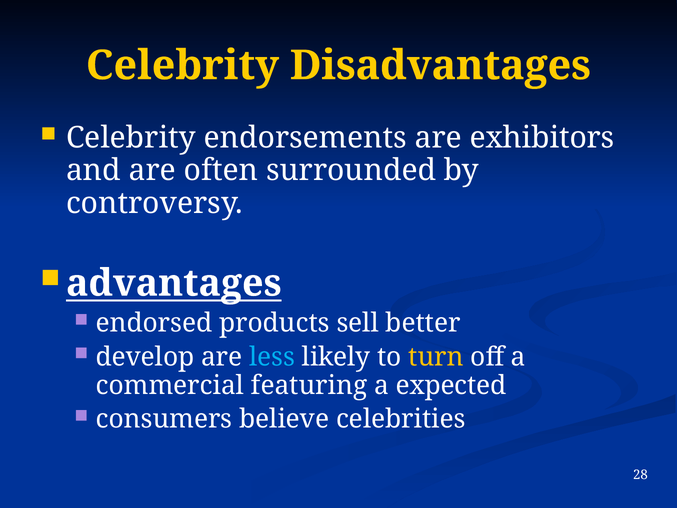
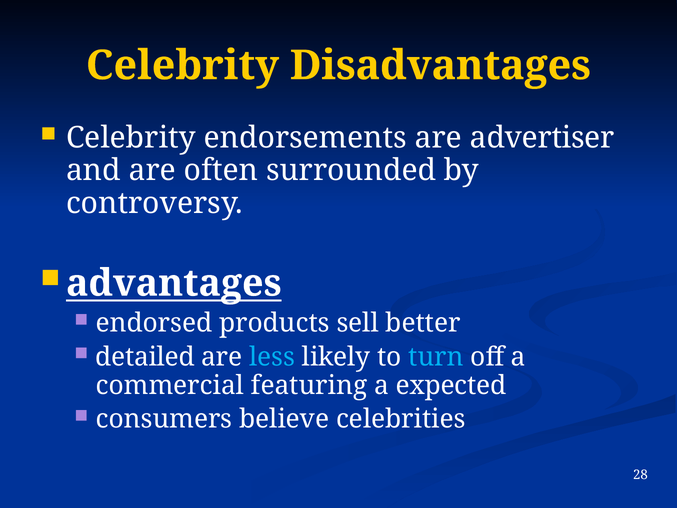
exhibitors: exhibitors -> advertiser (542, 138)
develop: develop -> detailed (145, 357)
turn colour: yellow -> light blue (436, 357)
